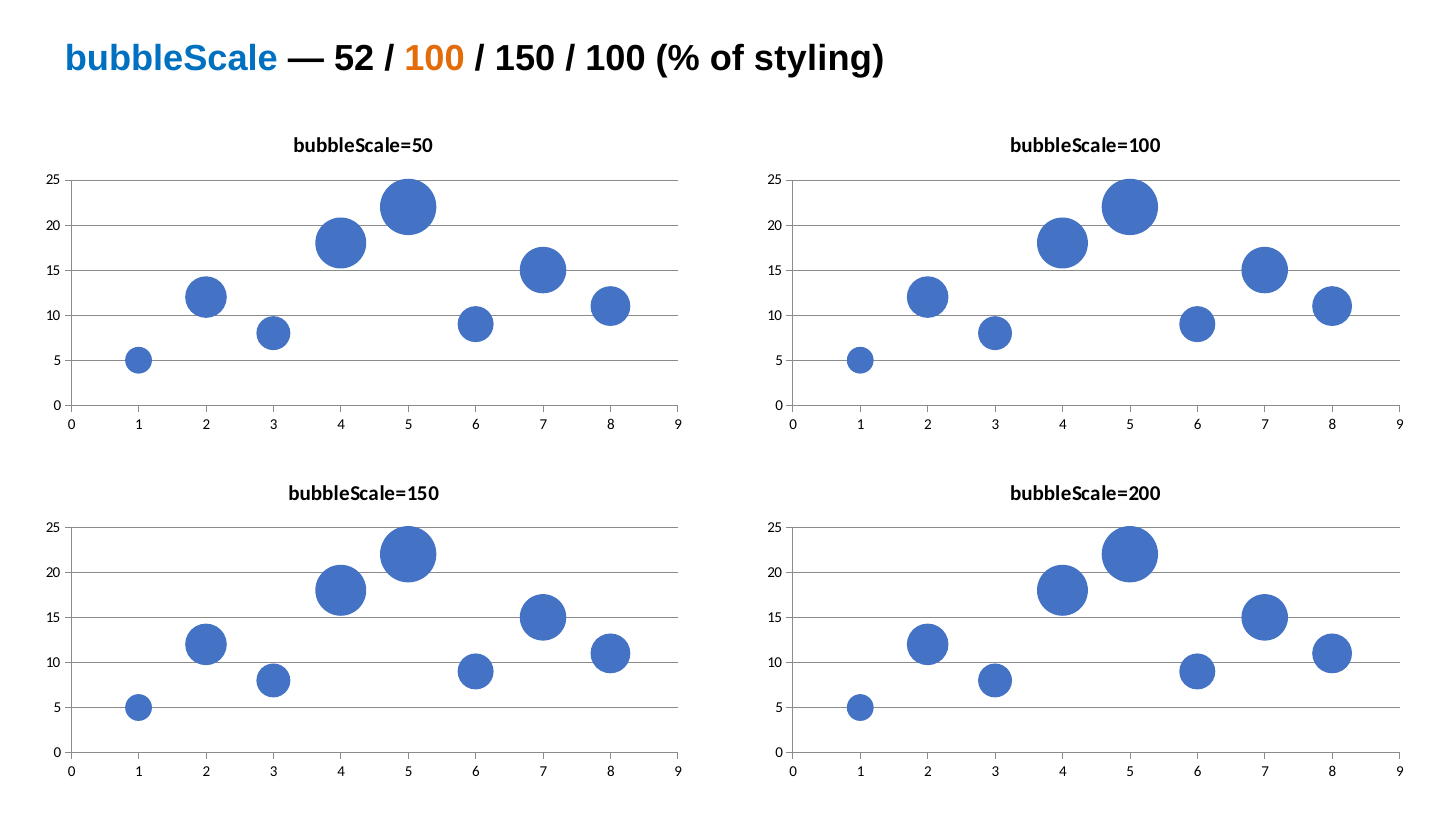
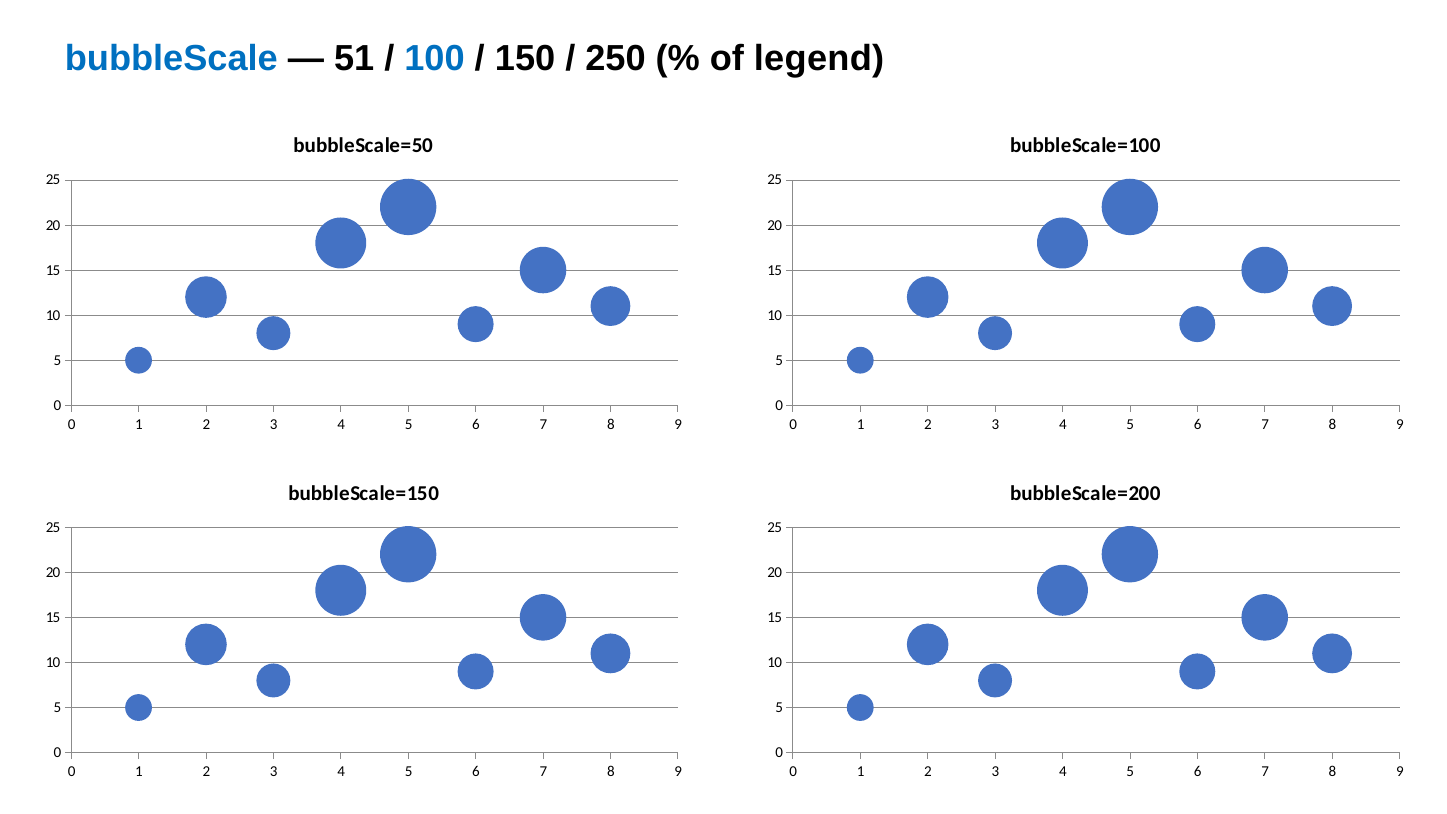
52: 52 -> 51 (354, 59)
100 colour: orange -> blue (435, 59)
100: 100 -> 250 (615, 59)
styling: styling -> legend (819, 59)
